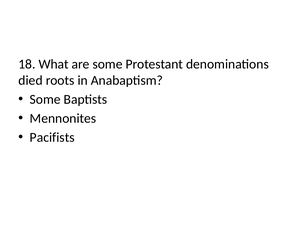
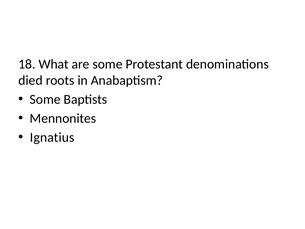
Pacifists: Pacifists -> Ignatius (52, 137)
